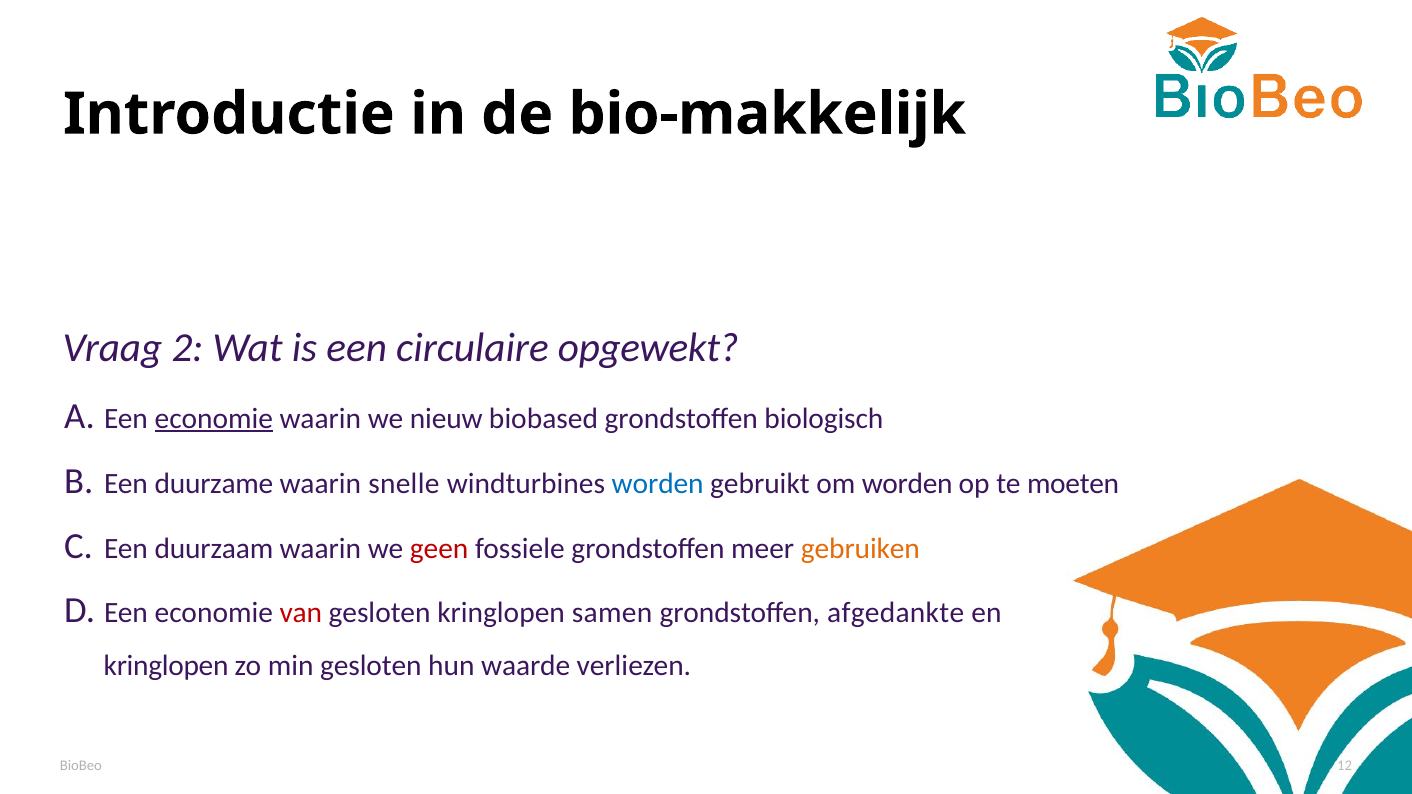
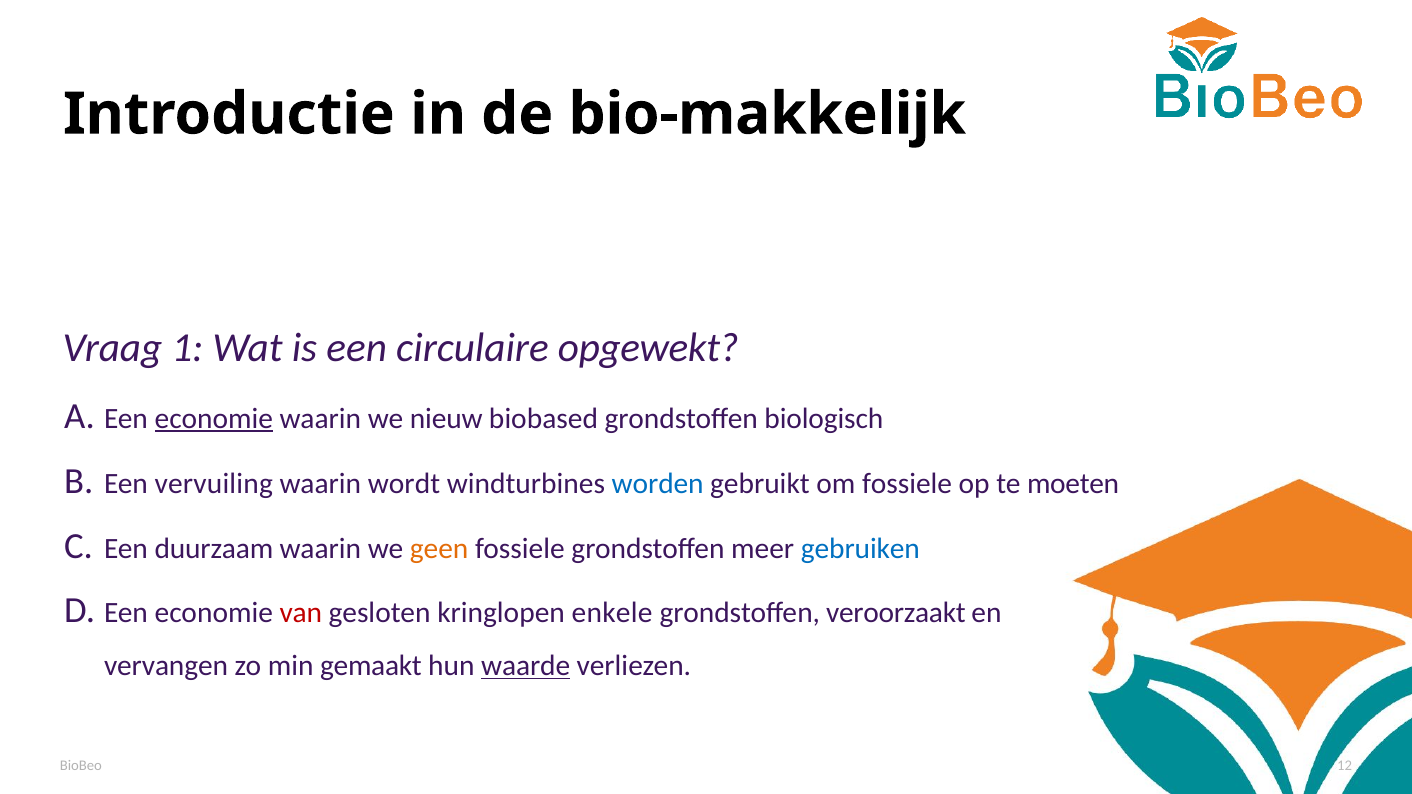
2: 2 -> 1 (187, 348)
duurzame: duurzame -> vervuiling (214, 484)
snelle: snelle -> wordt (404, 484)
om worden: worden -> fossiele (907, 484)
geen colour: red -> orange (439, 549)
gebruiken colour: orange -> blue (860, 549)
samen: samen -> enkele (612, 613)
afgedankte: afgedankte -> veroorzaakt (896, 613)
kringlopen: kringlopen -> vervangen (166, 666)
min gesloten: gesloten -> gemaakt (371, 666)
waarde underline: none -> present (526, 666)
